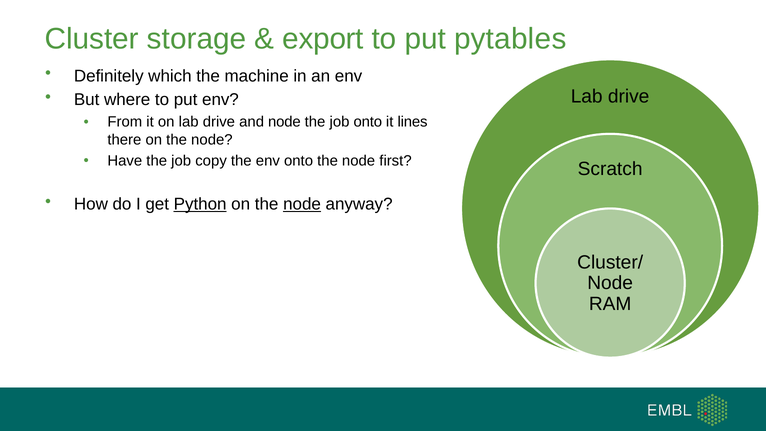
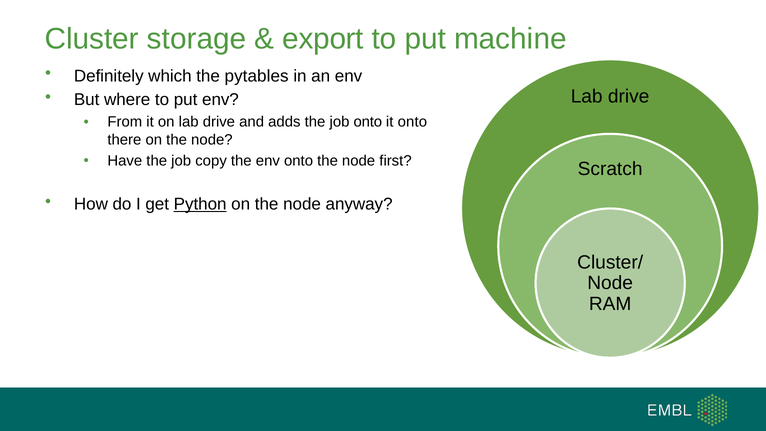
pytables: pytables -> machine (510, 39)
machine: machine -> pytables (257, 76)
and node: node -> adds (284, 122)
it lines: lines -> onto (412, 122)
node underline: present -> none (302, 204)
